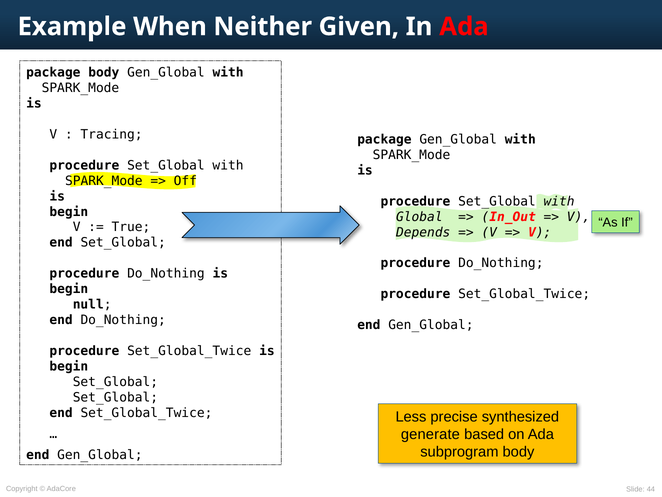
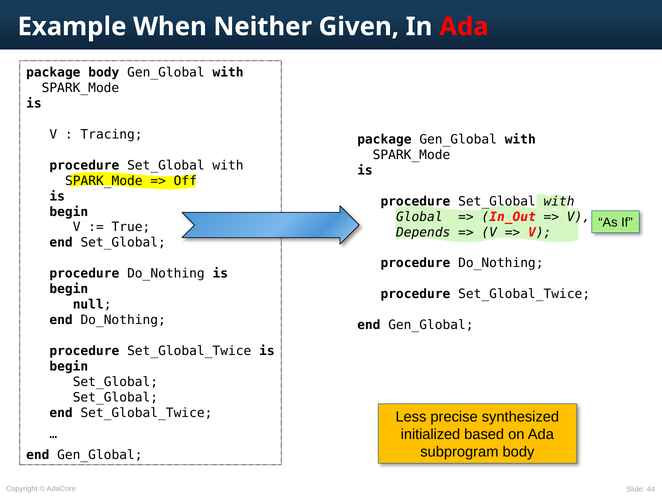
generate: generate -> initialized (431, 434)
